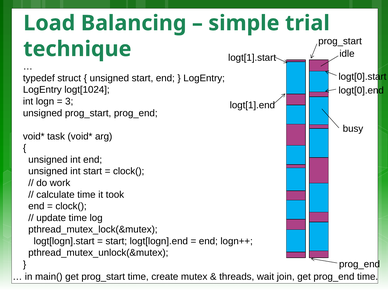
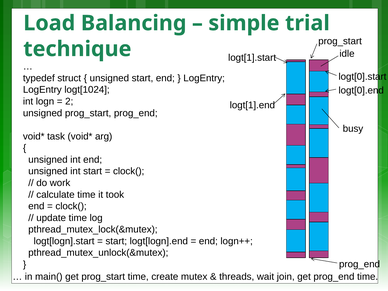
3: 3 -> 2 (69, 101)
